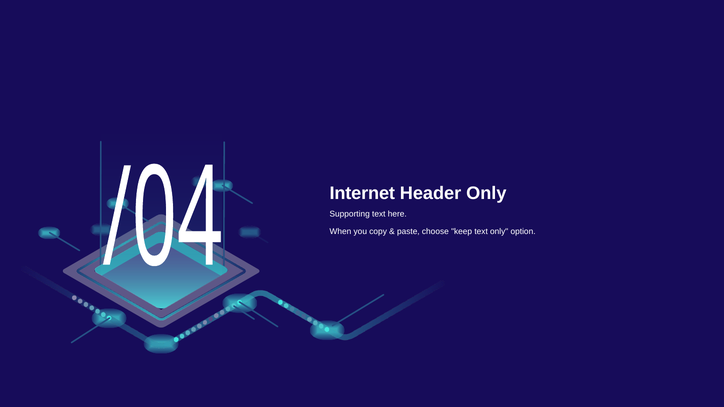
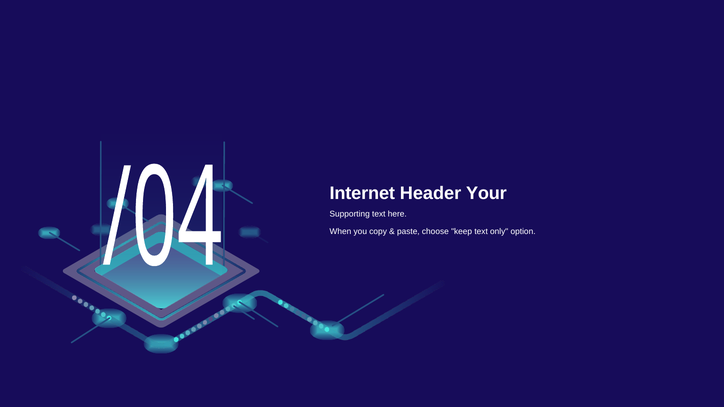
Header Only: Only -> Your (486, 193)
